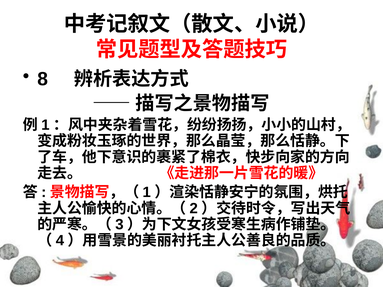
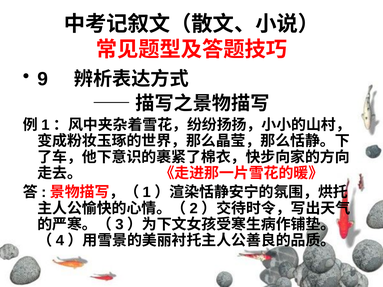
8: 8 -> 9 (43, 79)
